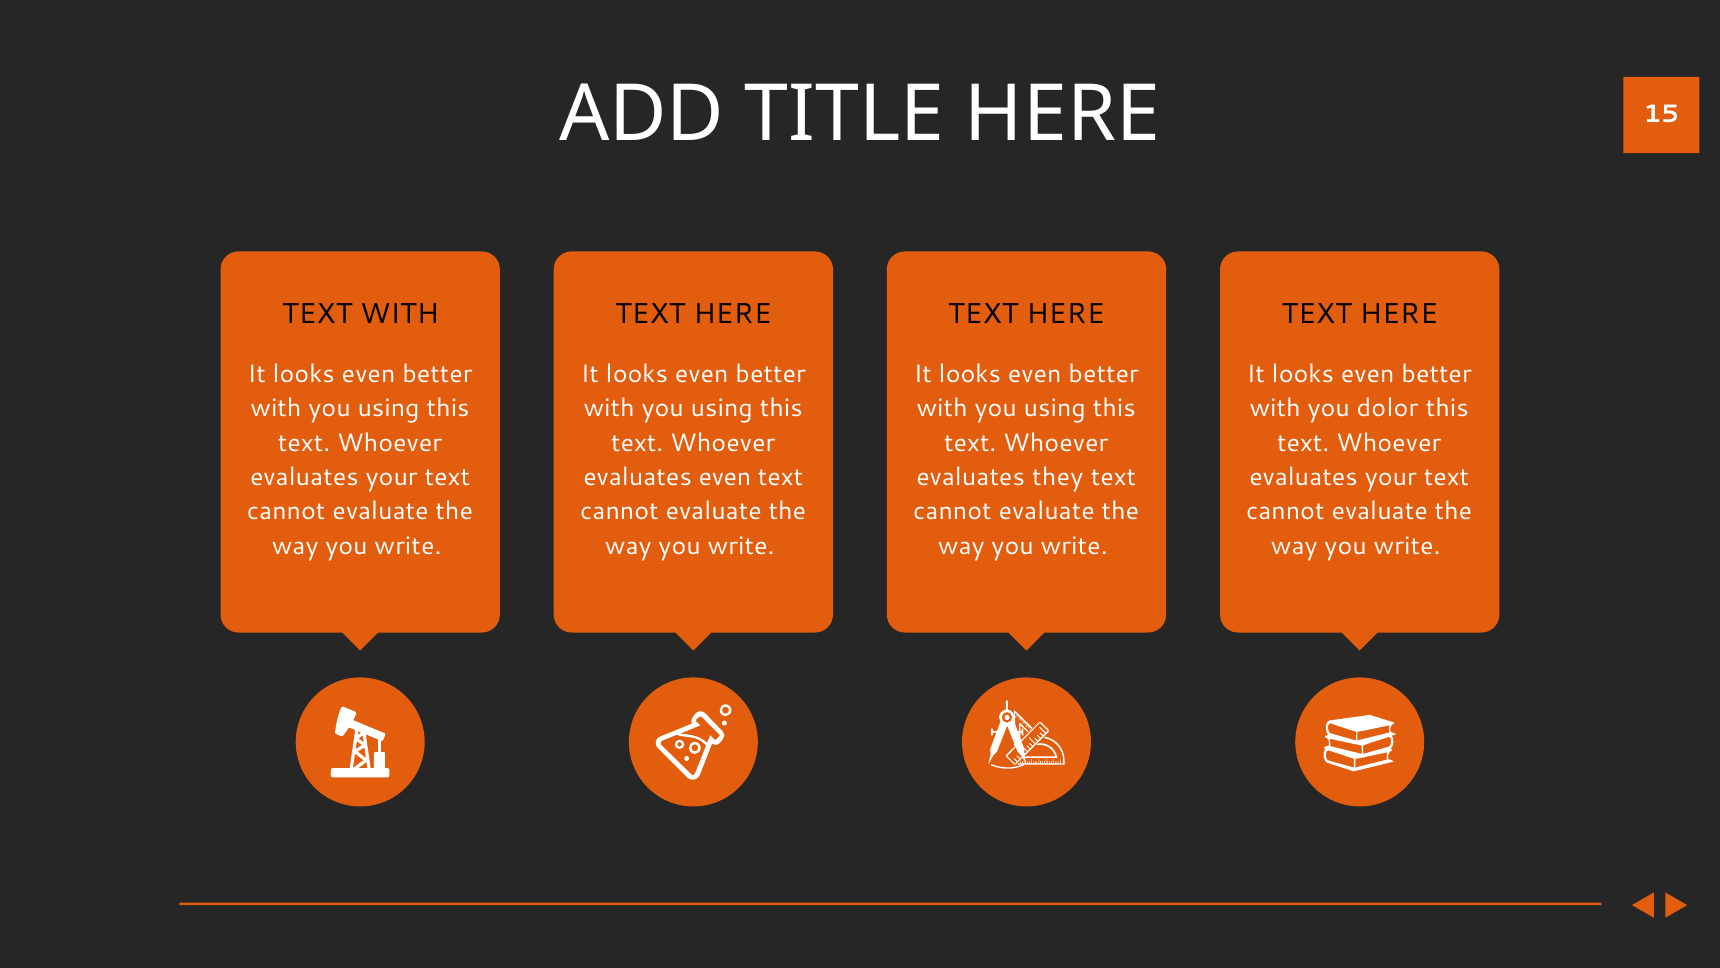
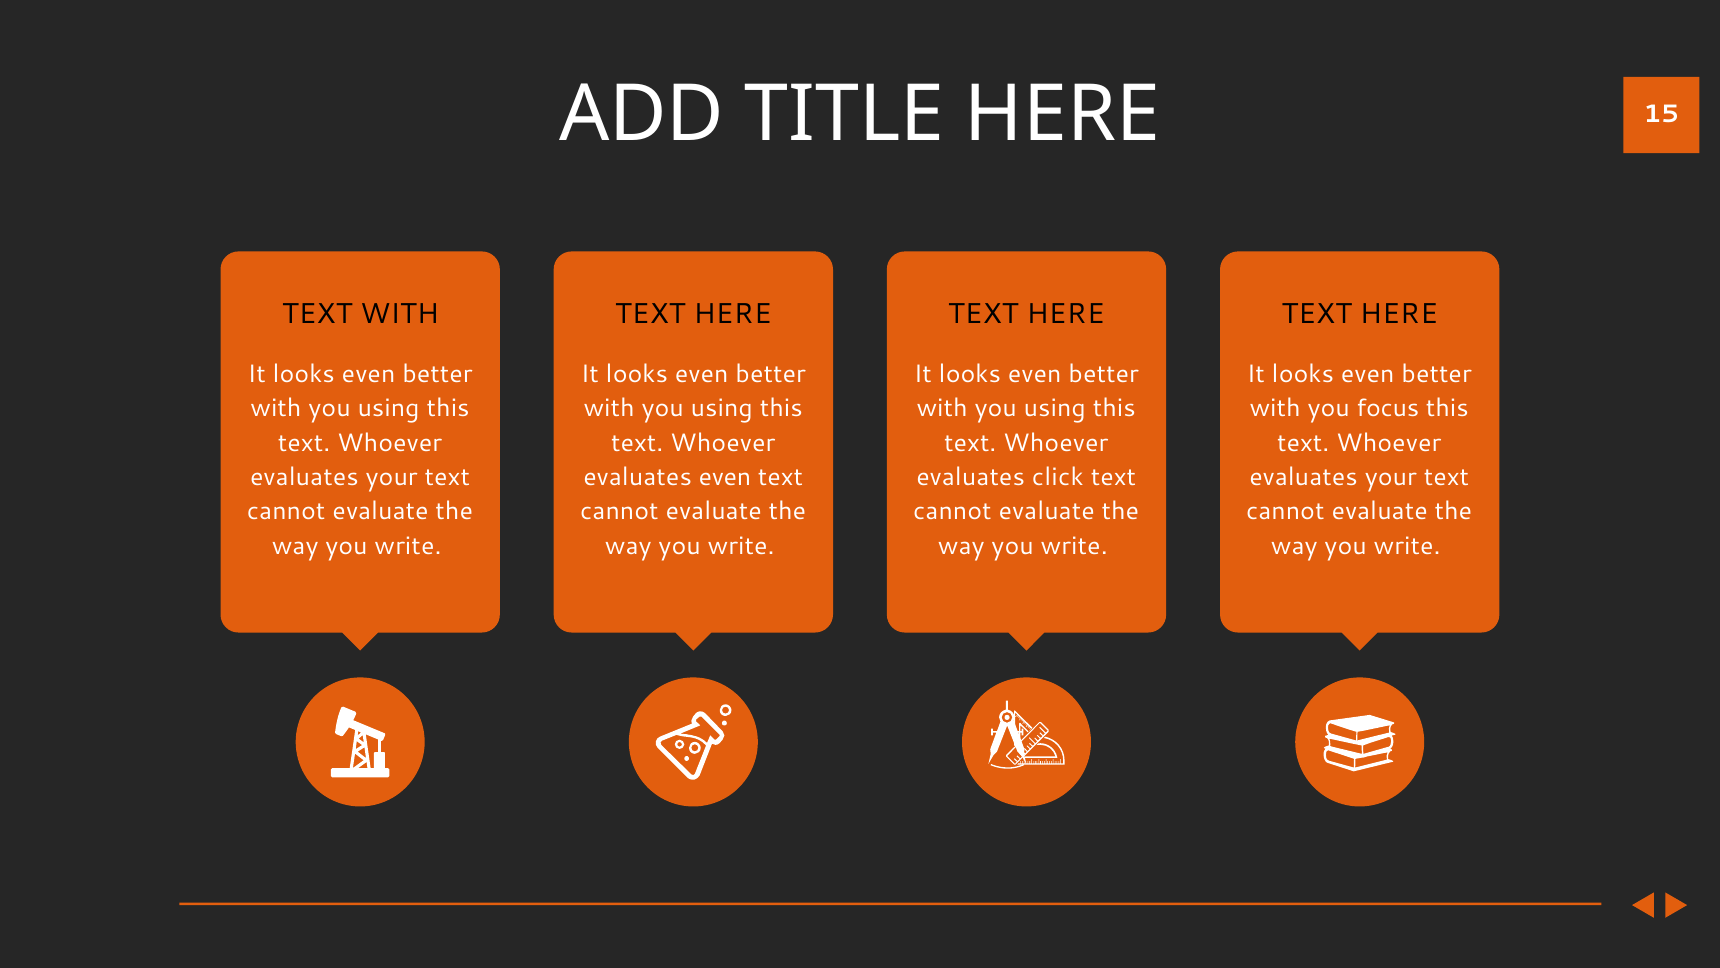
dolor: dolor -> focus (1388, 408)
they: they -> click (1058, 477)
